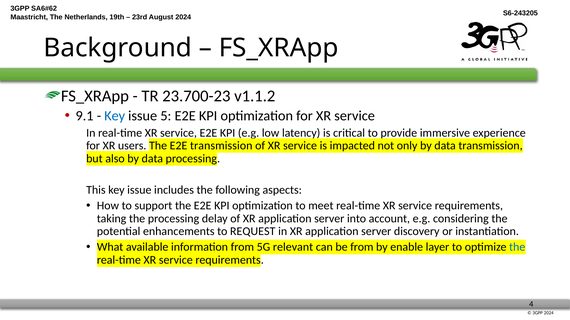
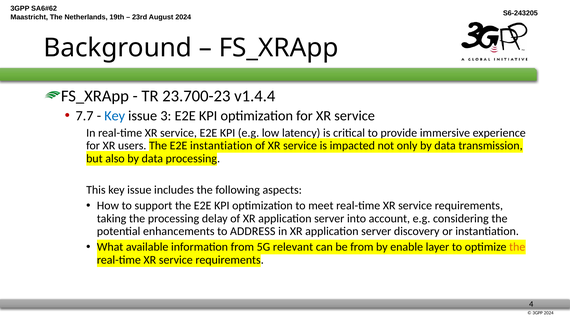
v1.1.2: v1.1.2 -> v1.4.4 (255, 96)
9.1: 9.1 -> 7.7 (85, 116)
5: 5 -> 3 (166, 116)
transmission: transmission -> instantiation (221, 146)
REQUEST: REQUEST -> ADDRESS (253, 232)
the colour: blue -> orange (517, 248)
